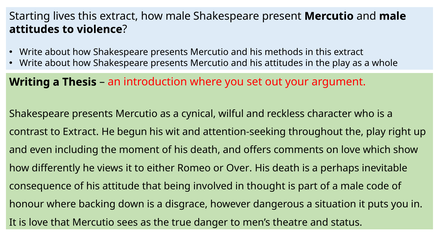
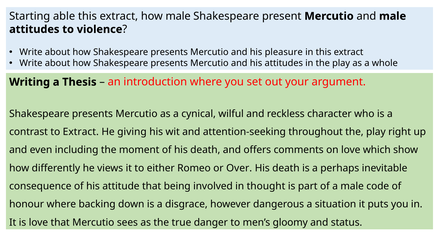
lives: lives -> able (64, 16)
methods: methods -> pleasure (284, 52)
begun: begun -> giving (132, 132)
theatre: theatre -> gloomy (290, 222)
